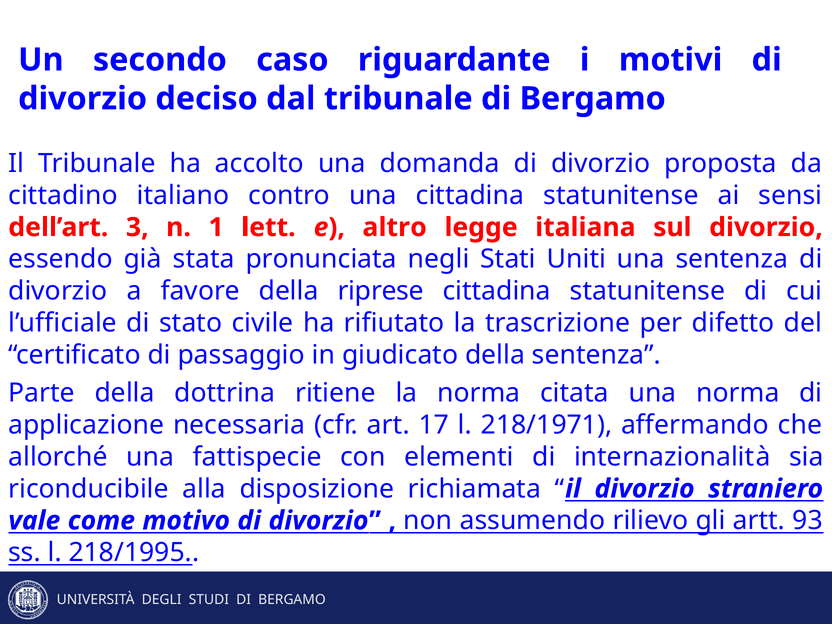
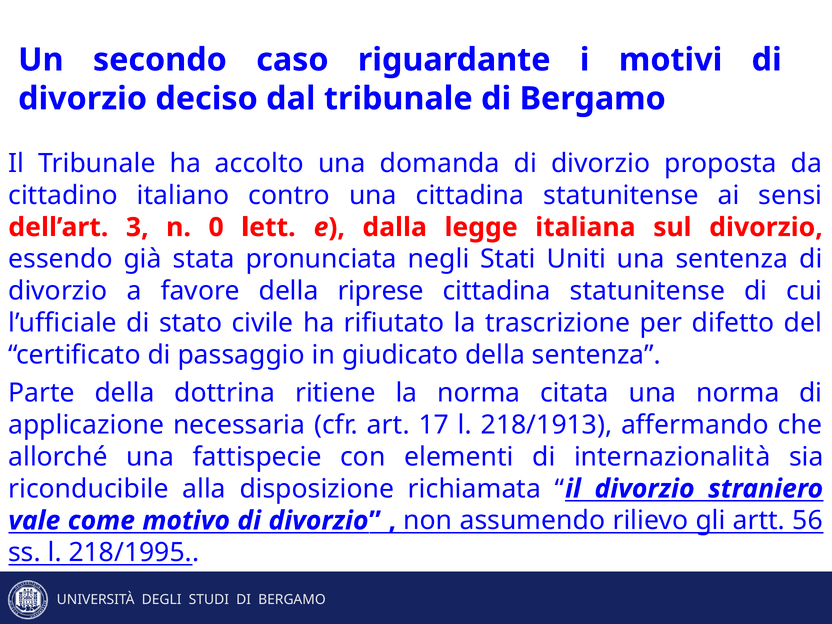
1: 1 -> 0 (216, 227)
altro: altro -> dalla (395, 227)
218/1971: 218/1971 -> 218/1913 (547, 425)
93: 93 -> 56 (808, 521)
